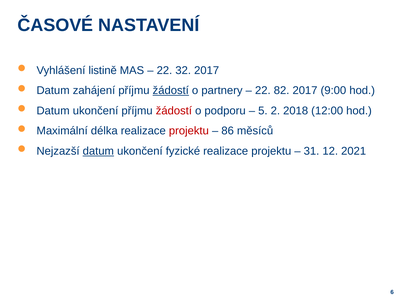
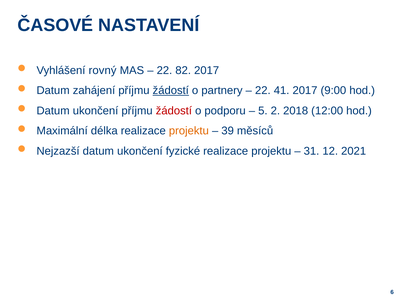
listině: listině -> rovný (103, 70)
32: 32 -> 82 (183, 70)
82: 82 -> 41 (282, 91)
projektu colour: red -> orange (189, 131)
86: 86 -> 39 (228, 131)
datum underline: present -> none (98, 151)
